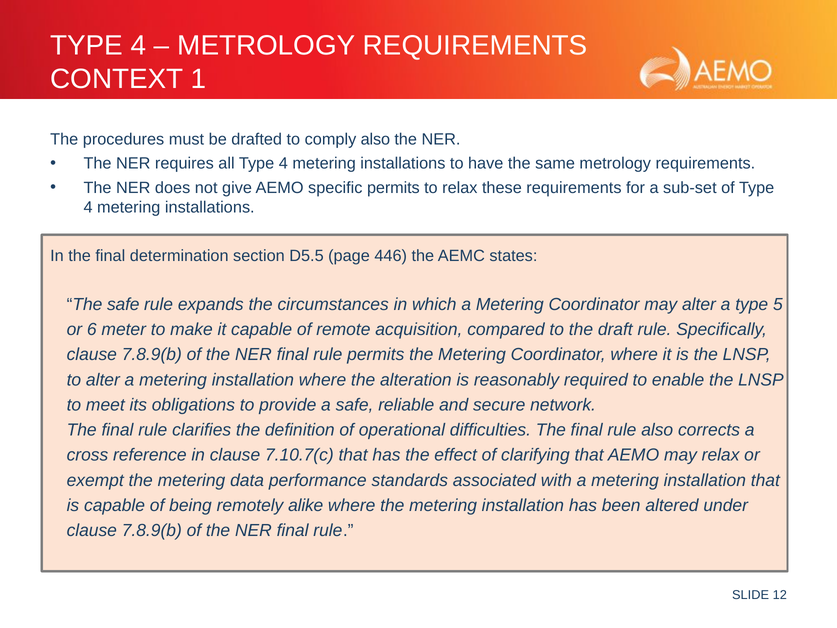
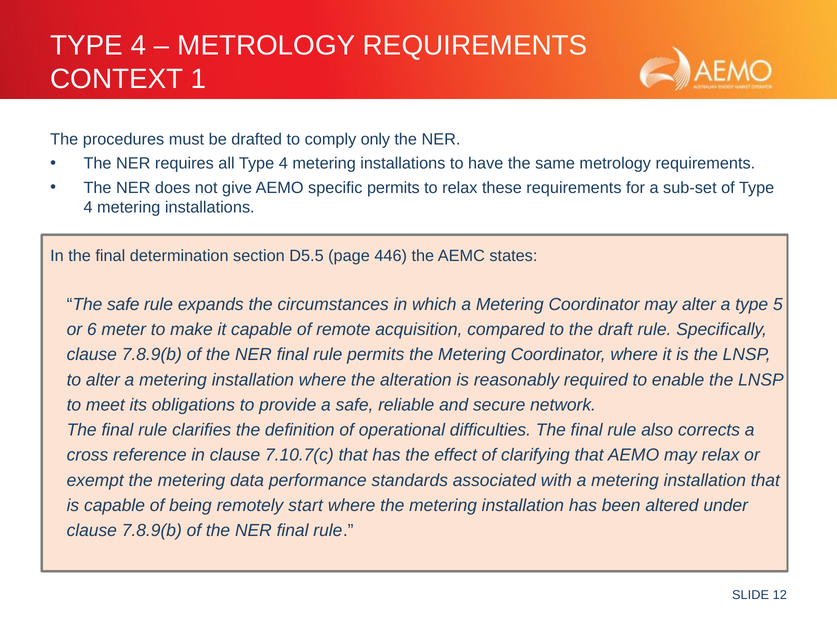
comply also: also -> only (375, 139)
alike: alike -> start (306, 505)
